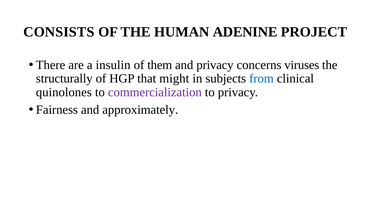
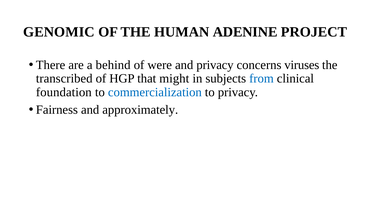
CONSISTS: CONSISTS -> GENOMIC (59, 32)
insulin: insulin -> behind (113, 65)
them: them -> were (160, 65)
structurally: structurally -> transcribed (64, 78)
quinolones: quinolones -> foundation (64, 92)
commercialization colour: purple -> blue (155, 92)
